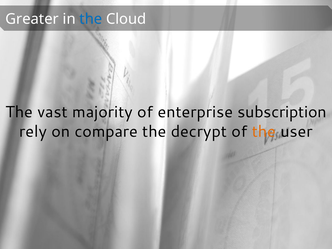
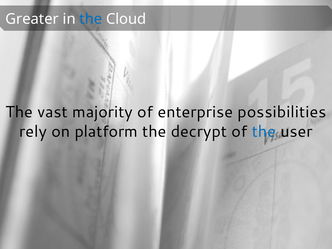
subscription: subscription -> possibilities (282, 112)
compare: compare -> platform (106, 131)
the colour: orange -> blue (264, 131)
